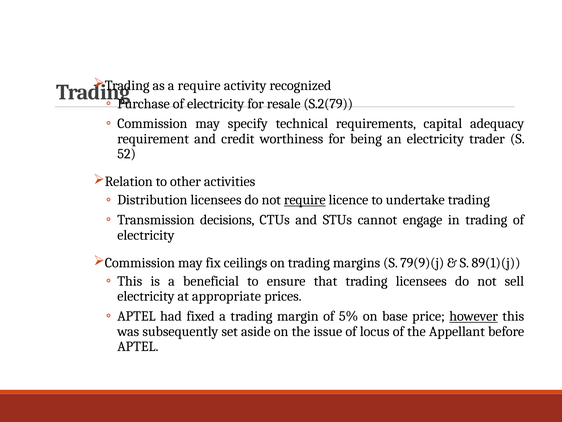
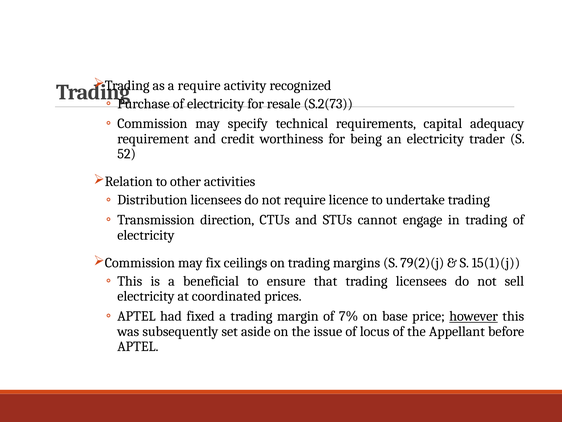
S.2(79: S.2(79 -> S.2(73 (328, 104)
require underline: present -> none (305, 200)
decisions: decisions -> direction (227, 220)
79(9)(j: 79(9)(j -> 79(2)(j (422, 262)
89(1)(j: 89(1)(j -> 15(1)(j (496, 262)
appropriate: appropriate -> coordinated (226, 296)
5%: 5% -> 7% (349, 316)
